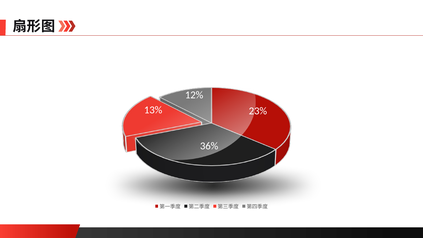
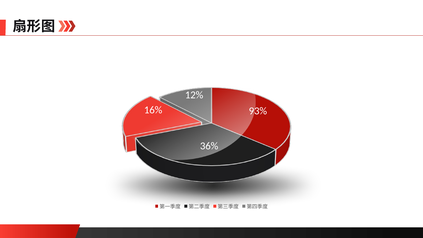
13%: 13% -> 16% (153, 110)
23%: 23% -> 93% (258, 111)
